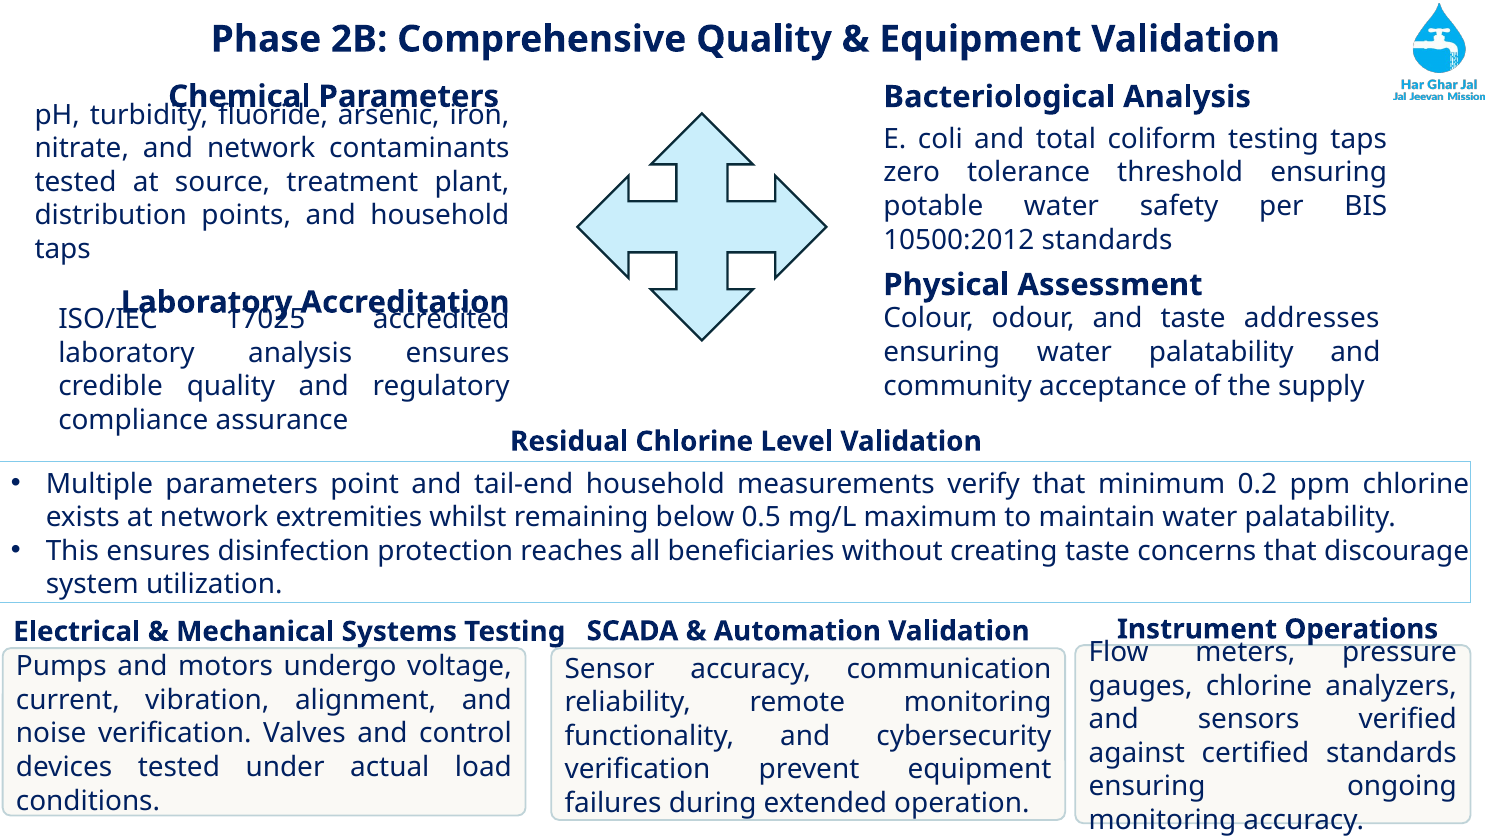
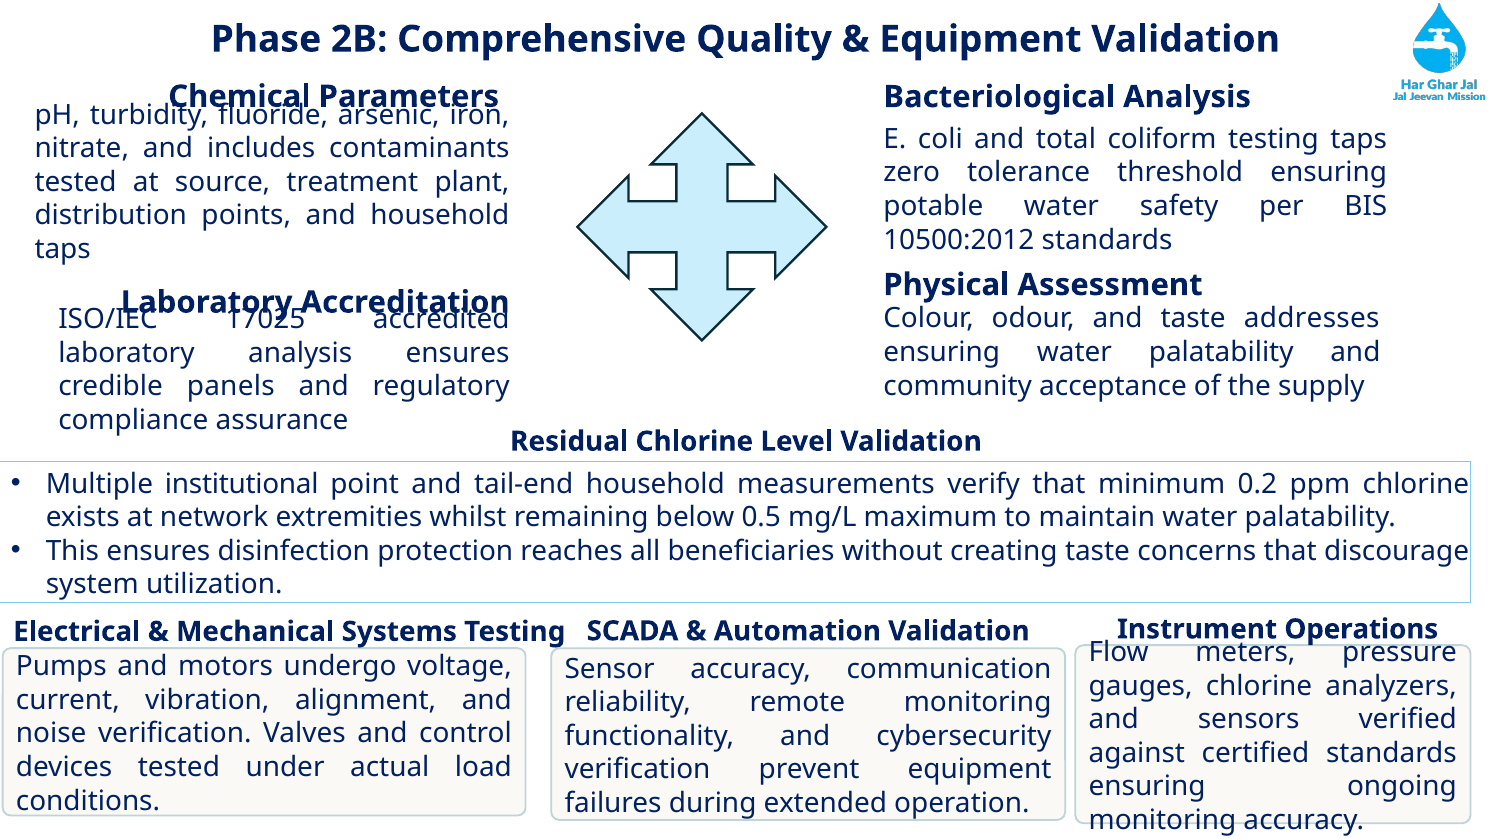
and network: network -> includes (261, 149)
credible quality: quality -> panels (231, 387)
Multiple parameters: parameters -> institutional (242, 484)
